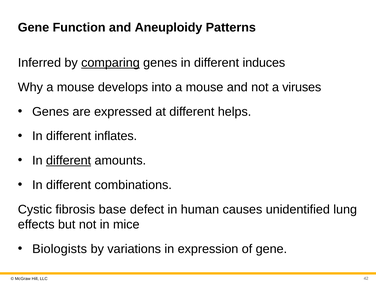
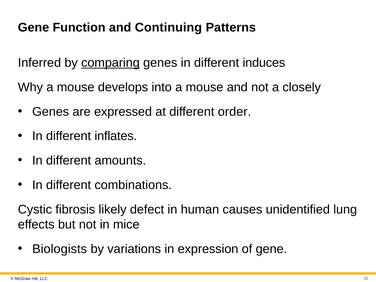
Aneuploidy: Aneuploidy -> Continuing (168, 27)
viruses: viruses -> closely (302, 87)
helps: helps -> order (234, 112)
different underline: present -> none (69, 161)
base: base -> likely (113, 209)
